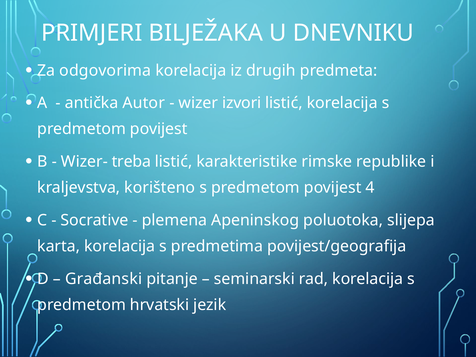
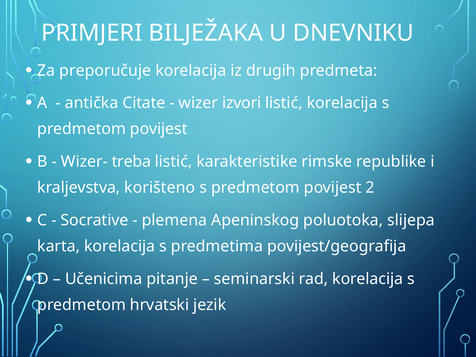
odgovorima: odgovorima -> preporučuje (105, 70)
Autor: Autor -> Citate (144, 103)
4: 4 -> 2 (370, 188)
Građanski: Građanski -> Učenicima (104, 279)
